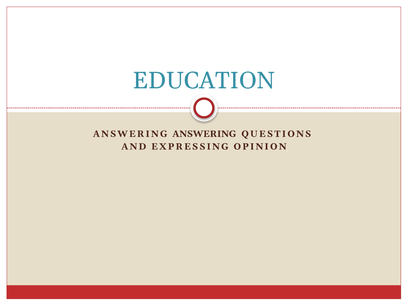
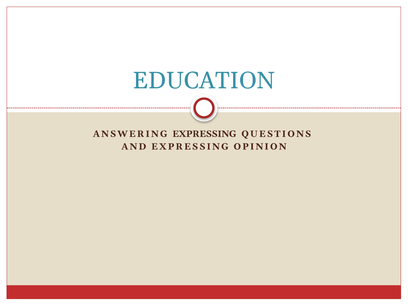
ANSWERING ANSWERING: ANSWERING -> EXPRESSING (204, 134)
